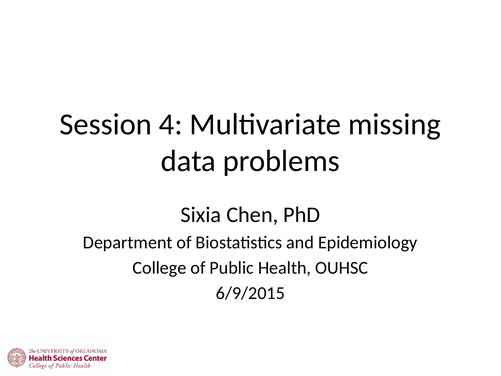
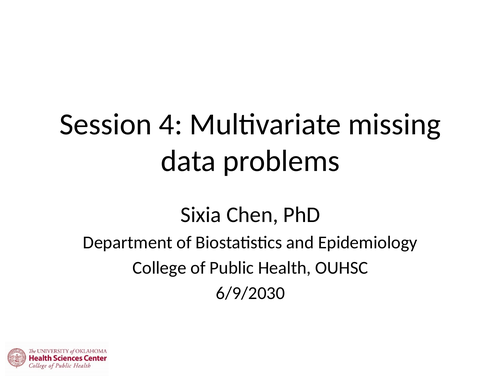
6/9/2015: 6/9/2015 -> 6/9/2030 (250, 293)
